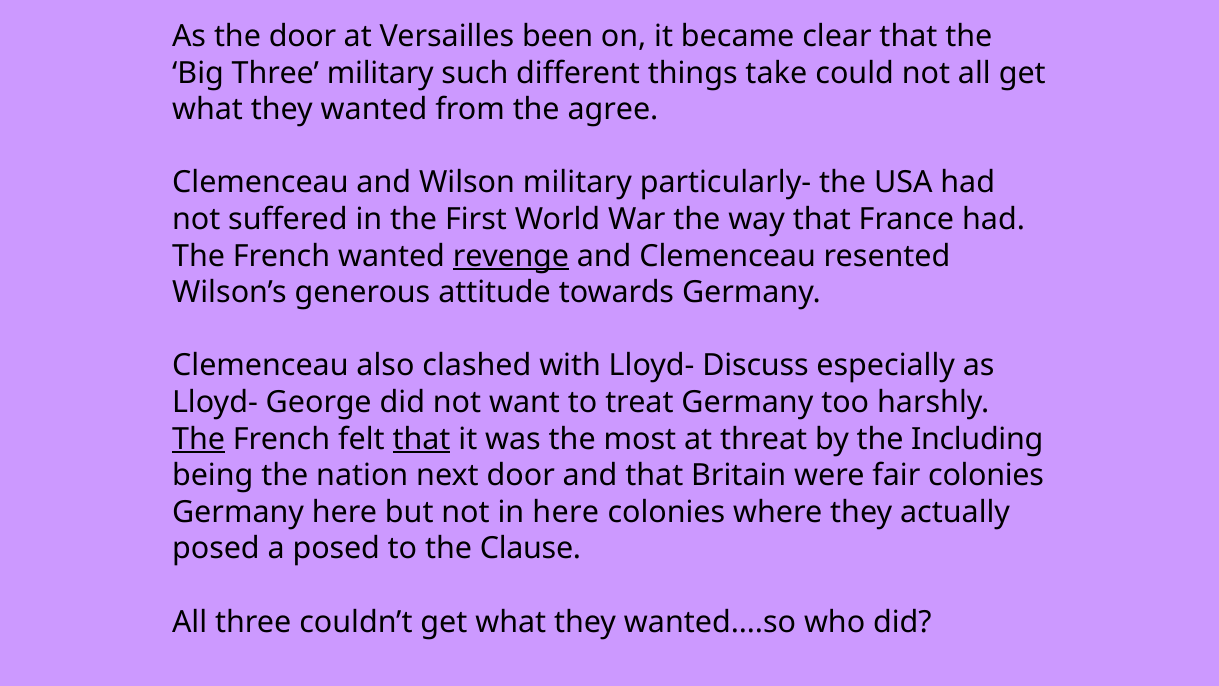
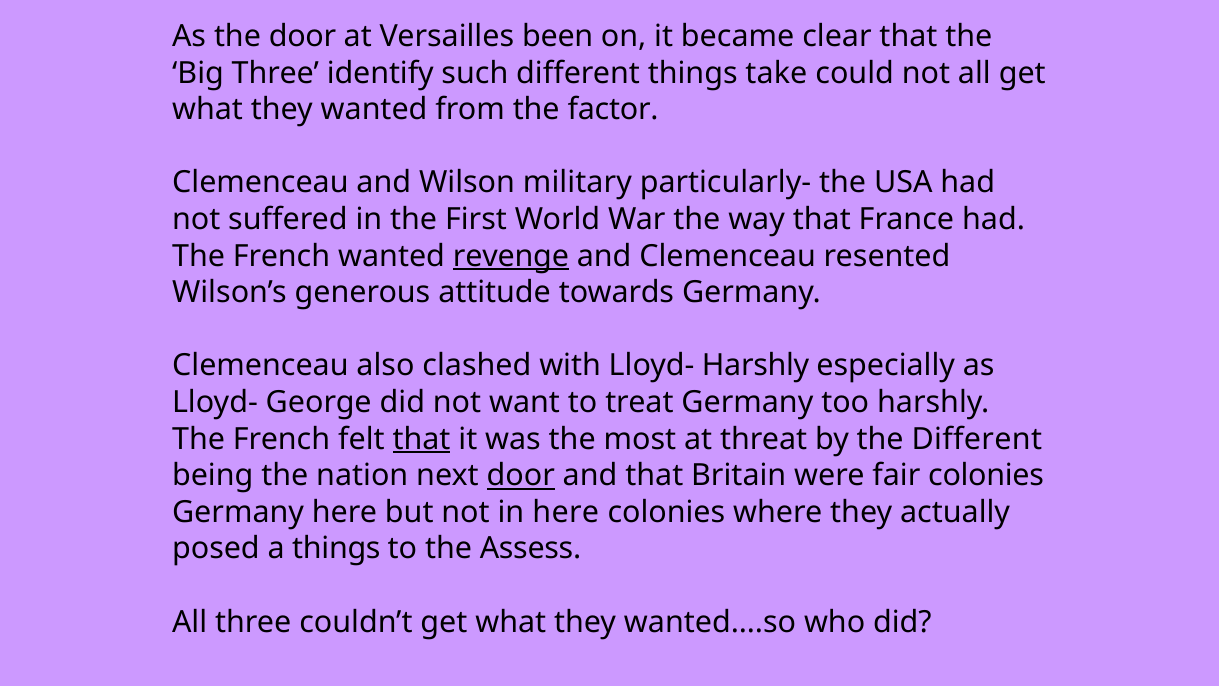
Three military: military -> identify (380, 73)
agree: agree -> factor (613, 110)
Lloyd- Discuss: Discuss -> Harshly (756, 366)
The underline: present -> none (199, 439)
the Including: Including -> Different (977, 439)
door underline: none -> present (521, 475)
a posed: posed -> things (336, 549)
Clause: Clause -> Assess (530, 549)
